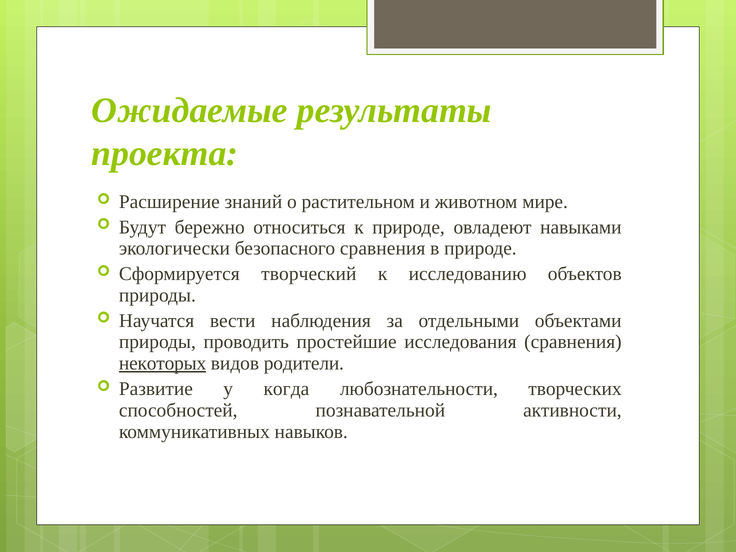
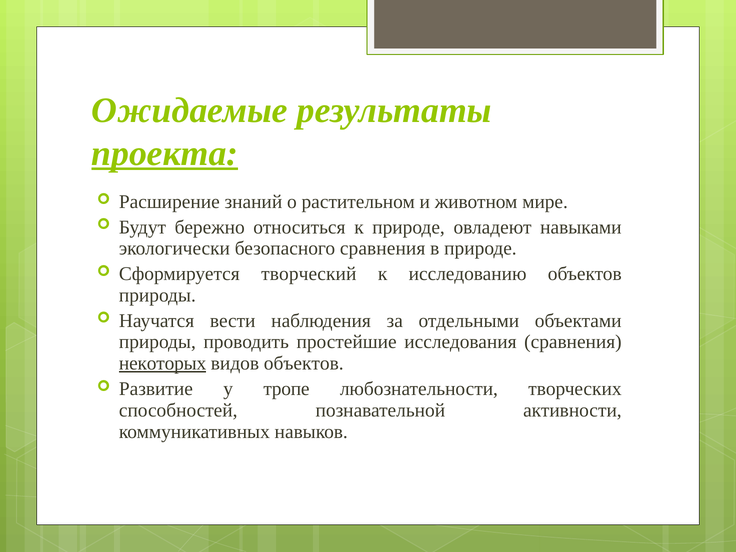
проекта underline: none -> present (165, 153)
видов родители: родители -> объектов (304, 363)
когда: когда -> тропе (287, 389)
